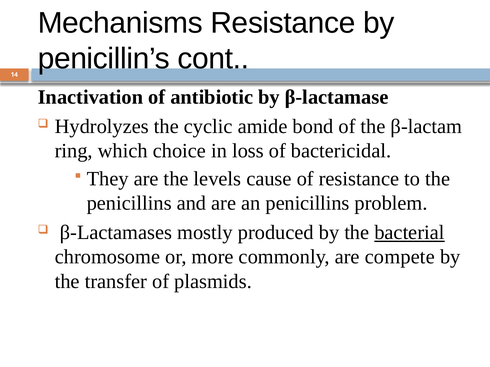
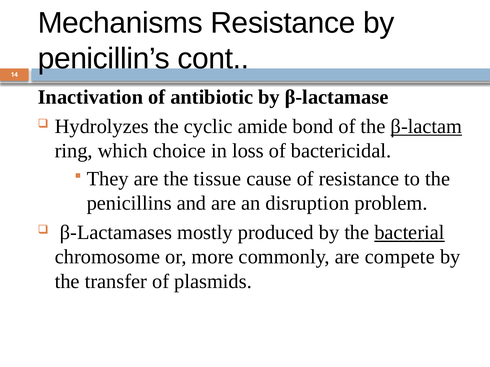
β-lactam underline: none -> present (426, 127)
levels: levels -> tissue (217, 179)
an penicillins: penicillins -> disruption (307, 204)
